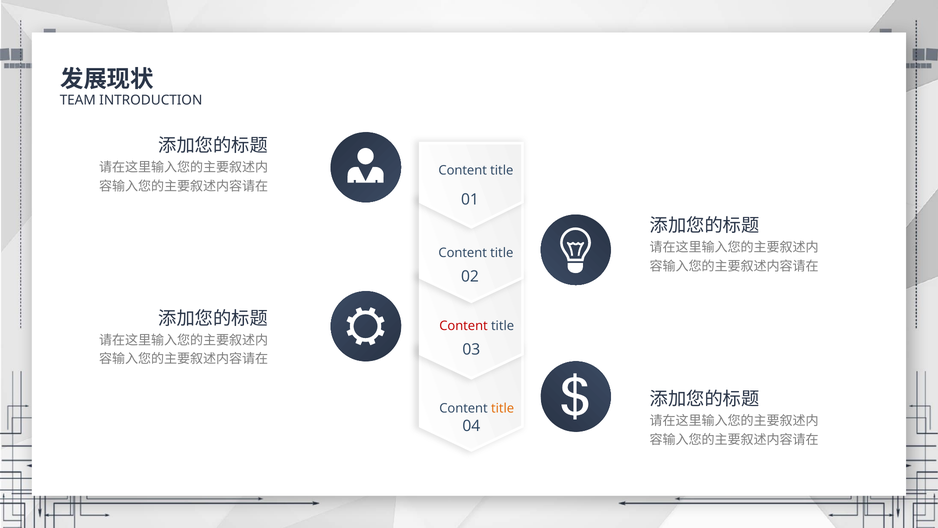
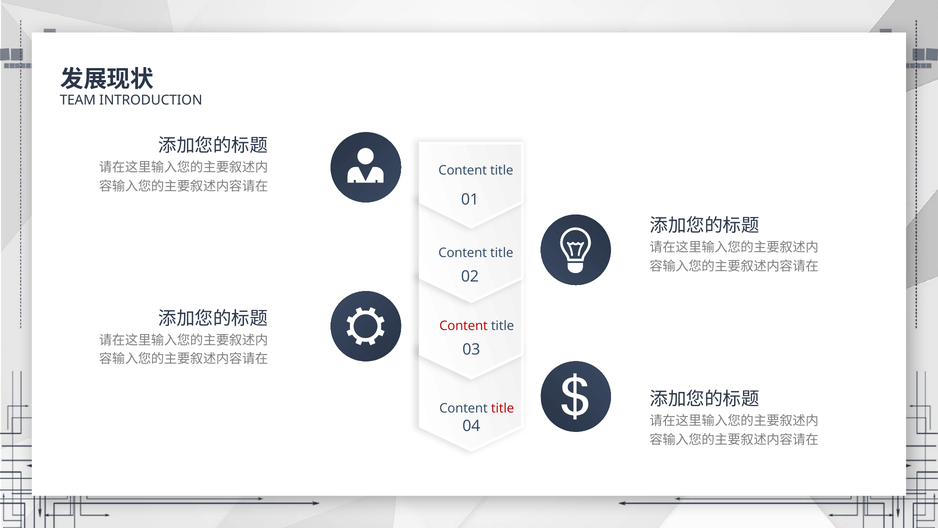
title colour: orange -> red (503, 408)
